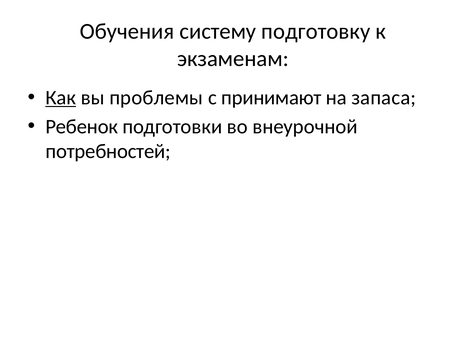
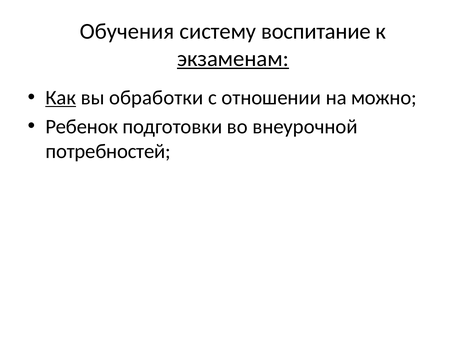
подготовку: подготовку -> воспитание (316, 31)
экзаменам underline: none -> present (233, 59)
проблемы: проблемы -> обработки (156, 98)
принимают: принимают -> отношении (271, 98)
запаса: запаса -> можно (384, 98)
